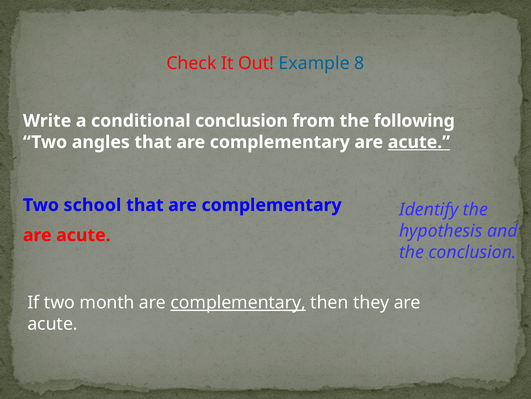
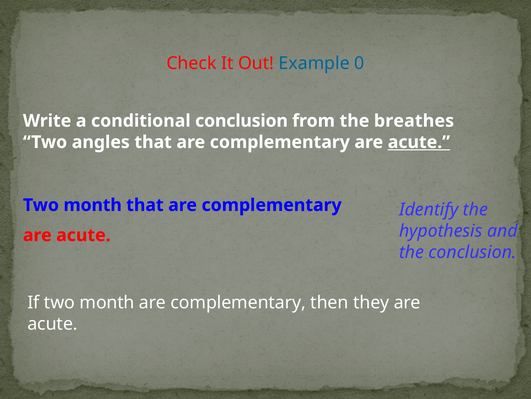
8: 8 -> 0 (359, 63)
following: following -> breathes (414, 121)
school: school -> month (93, 205)
complementary underline: present -> none (238, 302)
